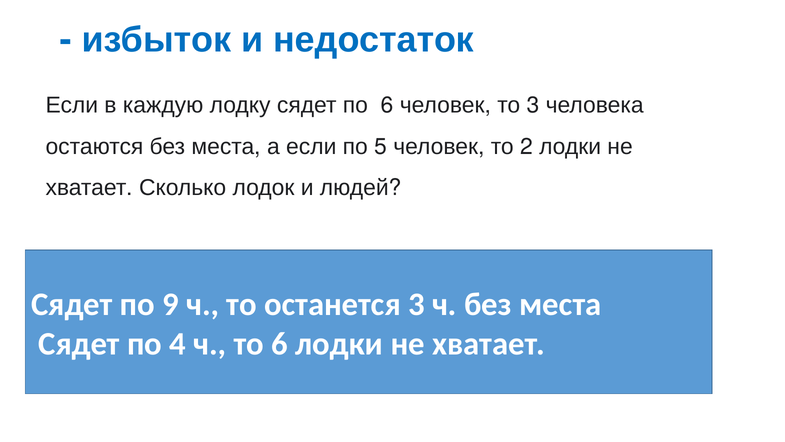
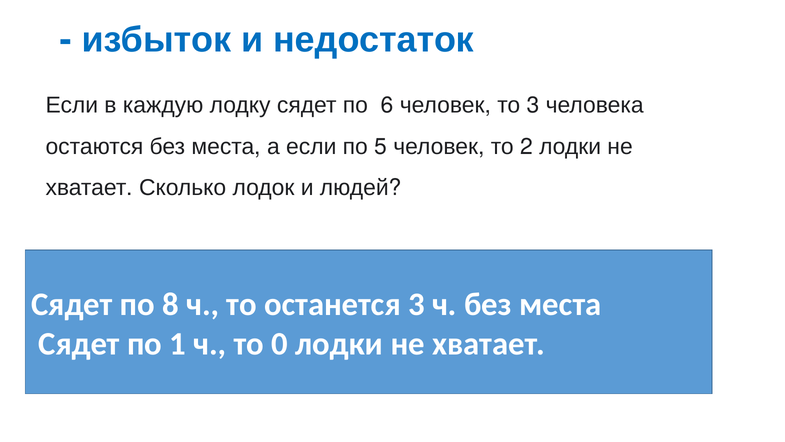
9: 9 -> 8 (170, 304)
4: 4 -> 1 (178, 344)
то 6: 6 -> 0 (279, 344)
